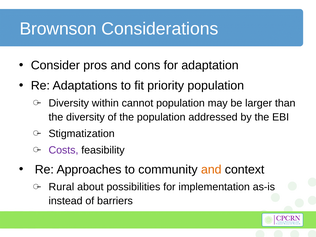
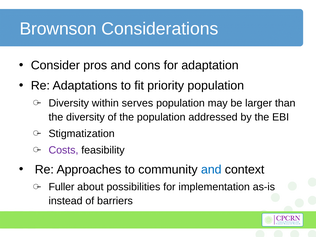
cannot: cannot -> serves (137, 103)
and colour: orange -> blue (211, 169)
Rural: Rural -> Fuller (62, 187)
